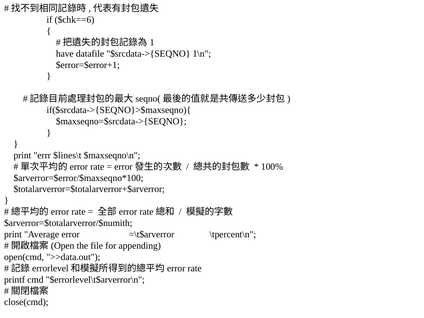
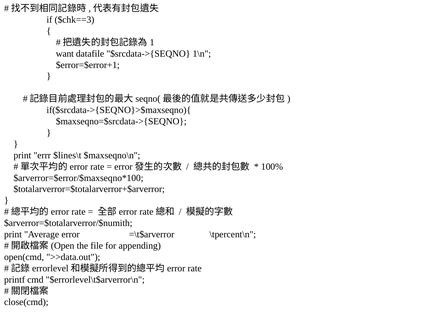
$chk==6: $chk==6 -> $chk==3 (74, 20)
have: have -> want (65, 54)
